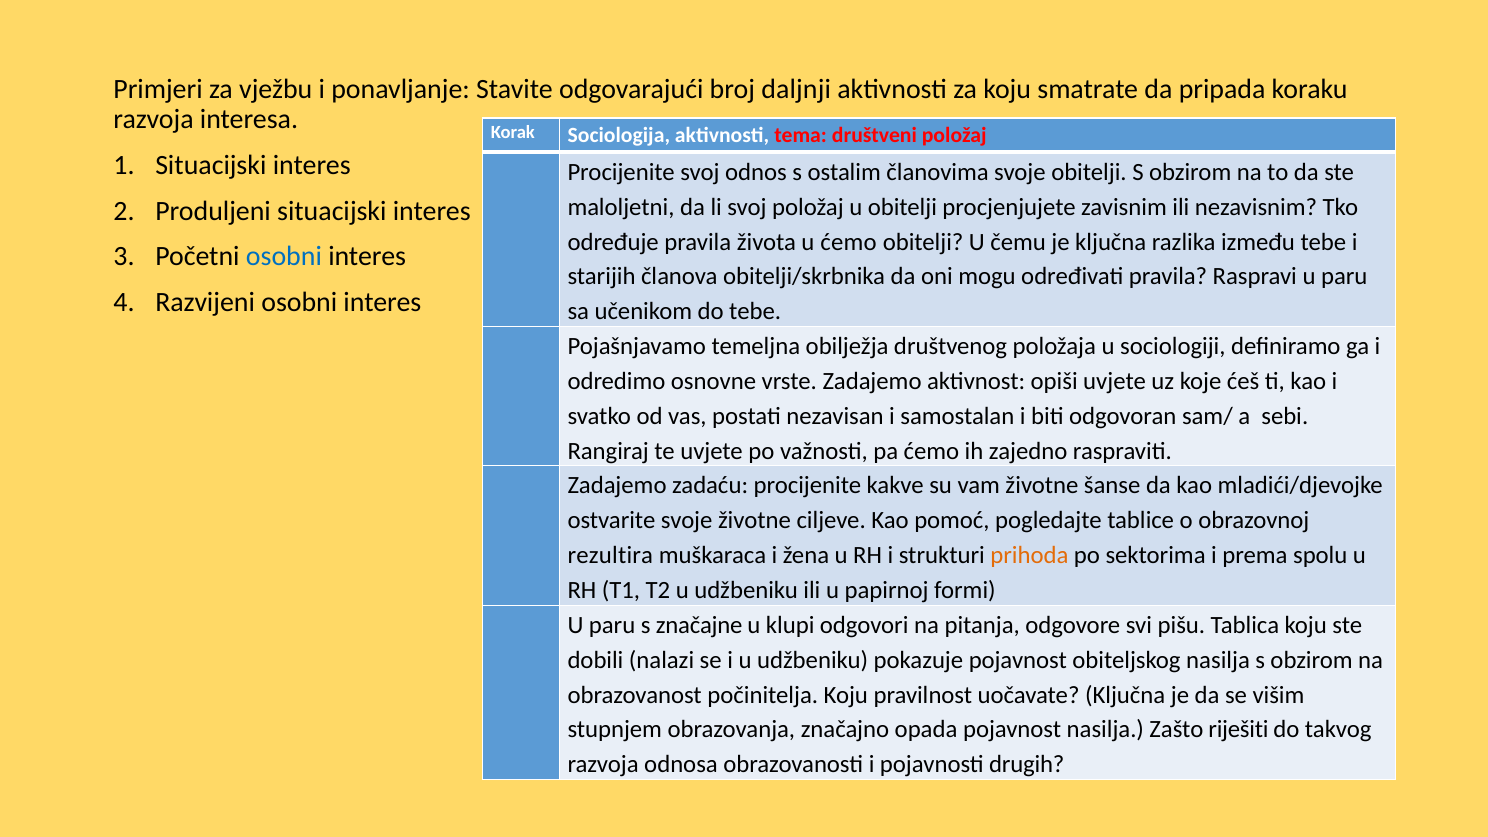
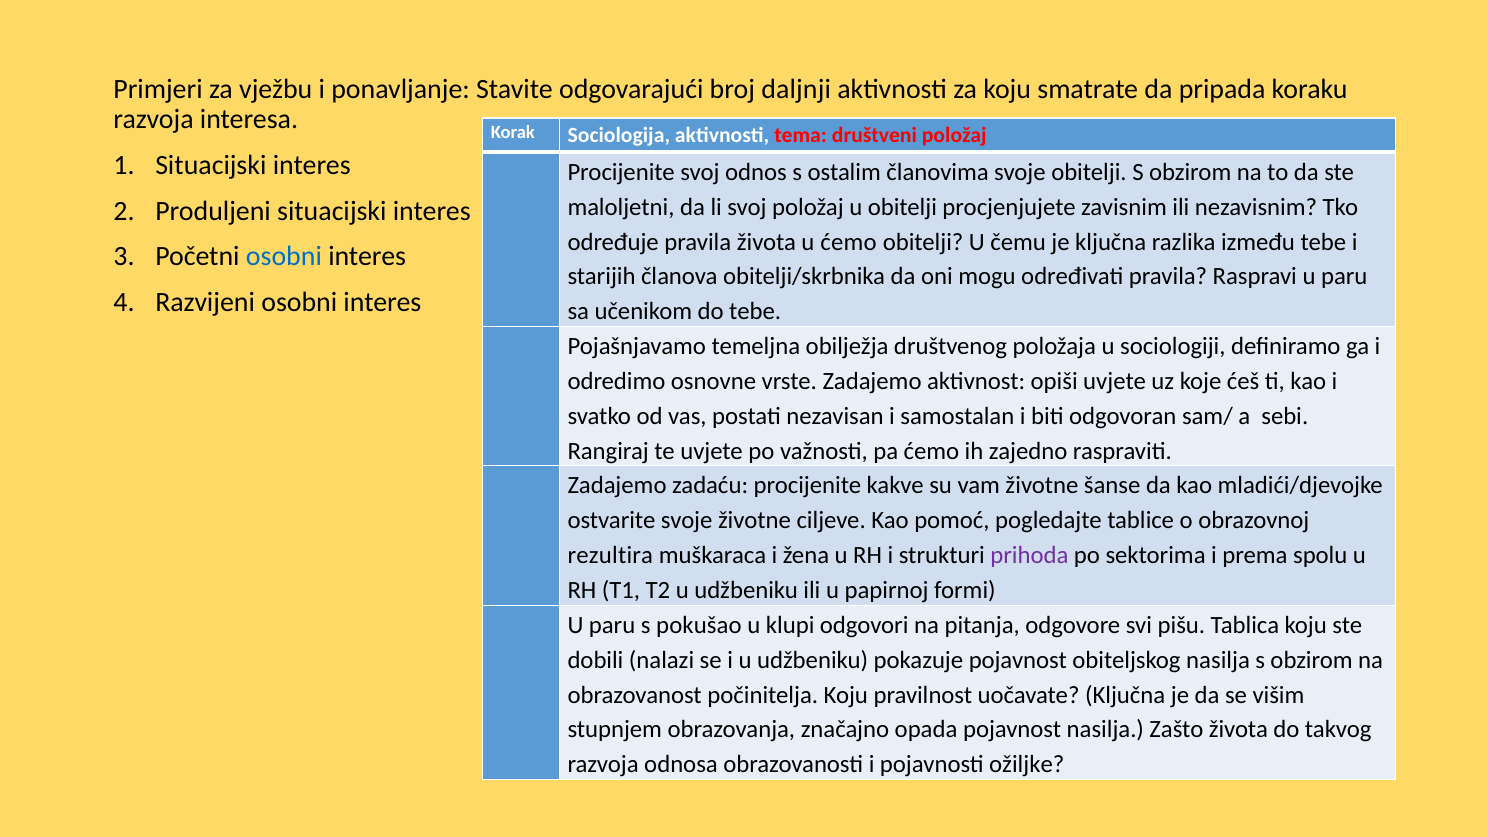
prihoda colour: orange -> purple (1029, 555)
značajne: značajne -> pokušao (699, 625)
Zašto riješiti: riješiti -> života (1238, 730)
drugih: drugih -> ožiljke (1027, 765)
